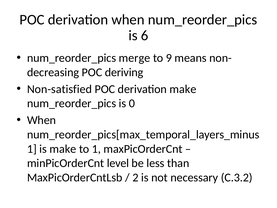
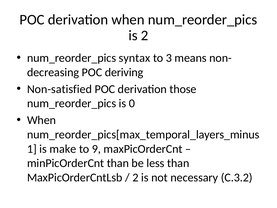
is 6: 6 -> 2 (145, 35)
merge: merge -> syntax (135, 58)
9: 9 -> 3 (169, 58)
derivation make: make -> those (183, 89)
to 1: 1 -> 9 (96, 149)
minPicOrderCnt level: level -> than (118, 163)
